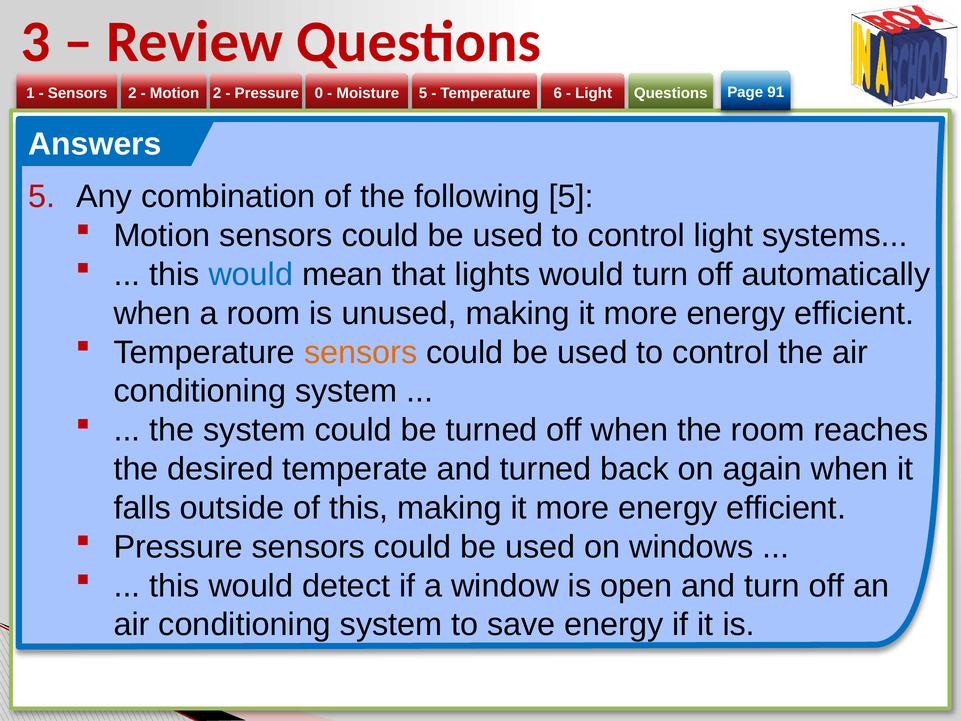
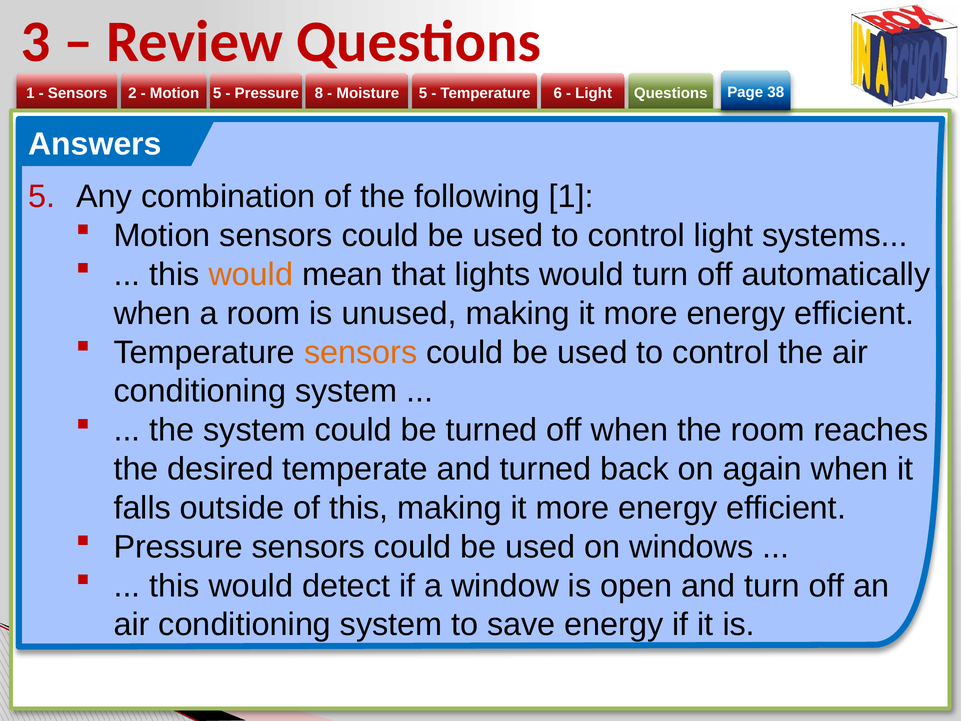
91: 91 -> 38 (776, 92)
Motion 2: 2 -> 5 (217, 93)
0: 0 -> 8 (319, 93)
following 5: 5 -> 1 (571, 197)
would colour: blue -> orange (251, 274)
